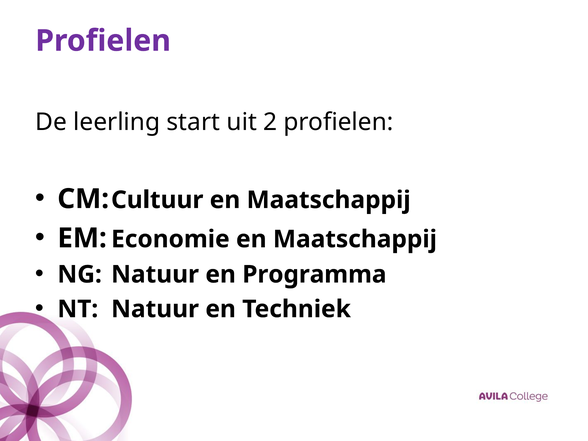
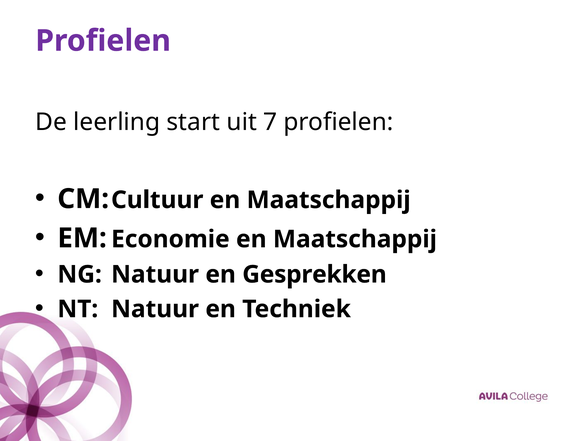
2: 2 -> 7 (270, 122)
Programma: Programma -> Gesprekken (314, 274)
